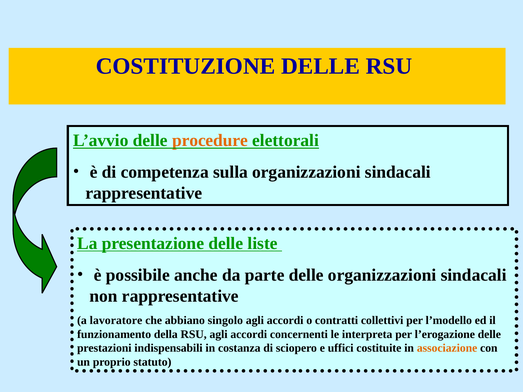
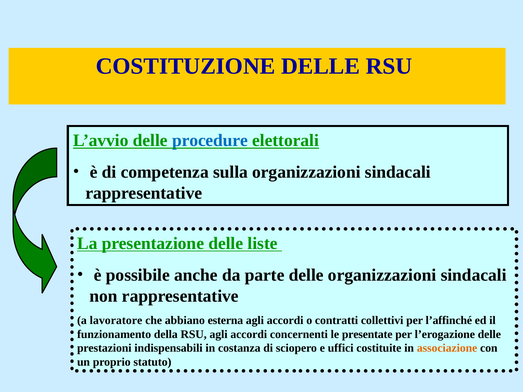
procedure colour: orange -> blue (210, 140)
singolo: singolo -> esterna (225, 320)
l’modello: l’modello -> l’affinché (449, 320)
interpreta: interpreta -> presentate (367, 334)
